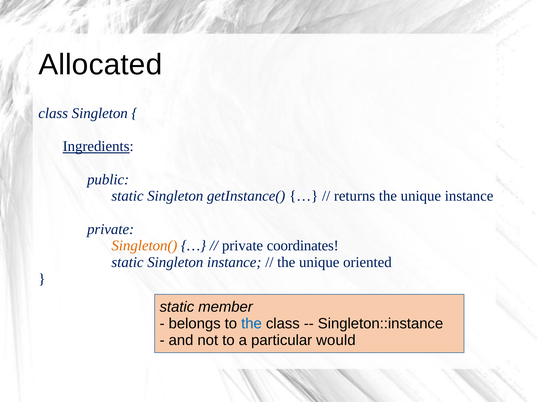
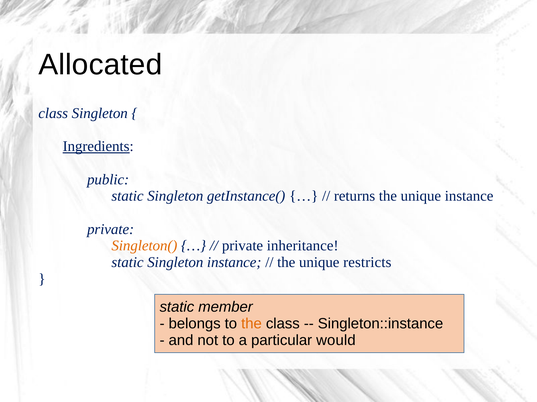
coordinates: coordinates -> inheritance (303, 246)
oriented: oriented -> restricts (367, 263)
the colour: blue -> orange (252, 324)
